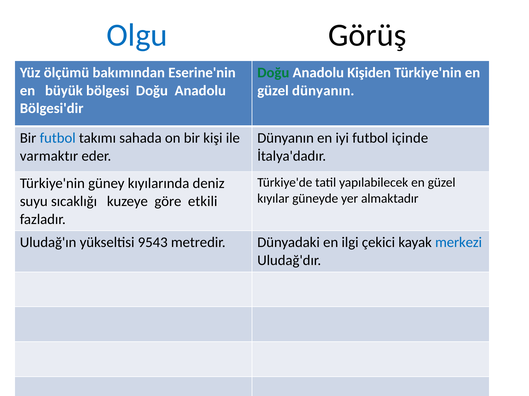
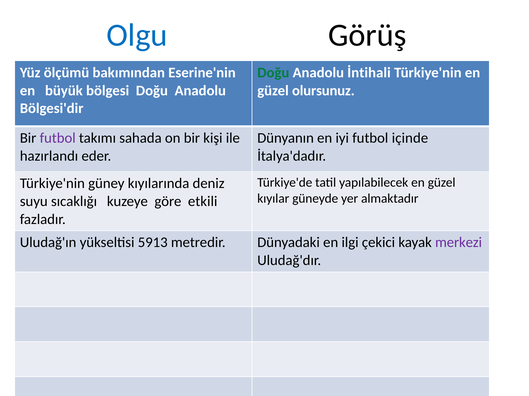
Kişiden: Kişiden -> İntihali (369, 73)
güzel dünyanın: dünyanın -> olursunuz (323, 91)
futbol colour: blue -> purple (58, 138)
varmaktır: varmaktır -> hazırlandı (49, 156)
9543: 9543 -> 5913 (153, 243)
merkezi colour: blue -> purple (459, 243)
